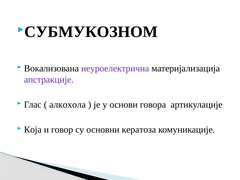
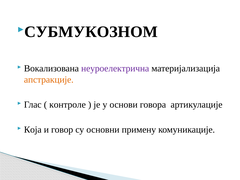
апстракције colour: purple -> orange (49, 80)
алкохола: алкохола -> контроле (68, 105)
кератоза: кератоза -> примену (139, 130)
